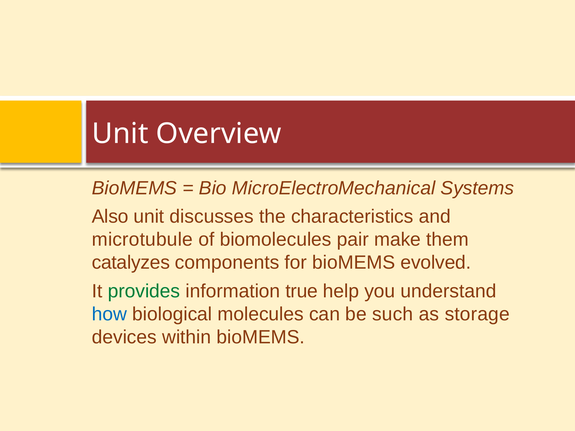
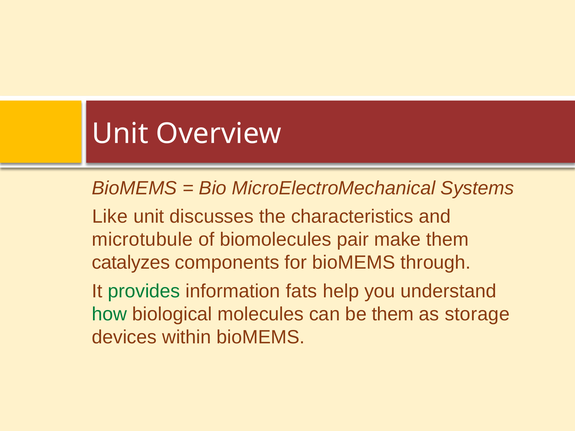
Also: Also -> Like (110, 217)
evolved: evolved -> through (436, 263)
true: true -> fats (301, 291)
how colour: blue -> green (109, 314)
be such: such -> them (393, 314)
